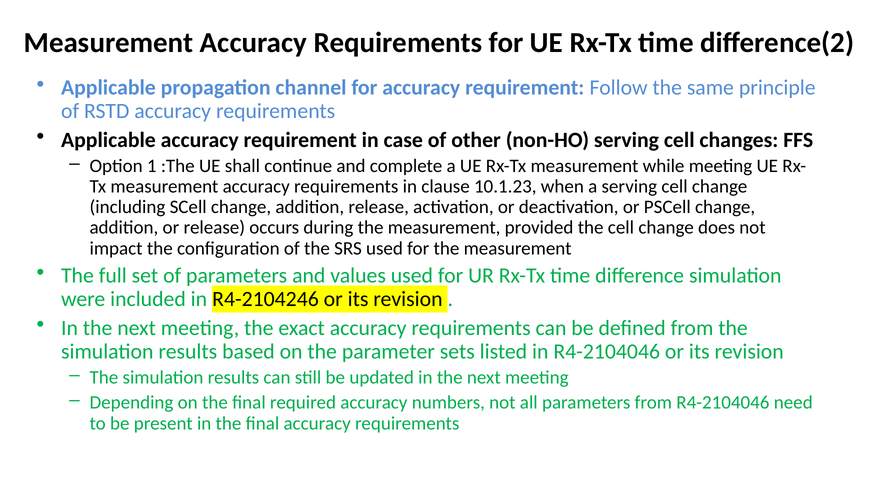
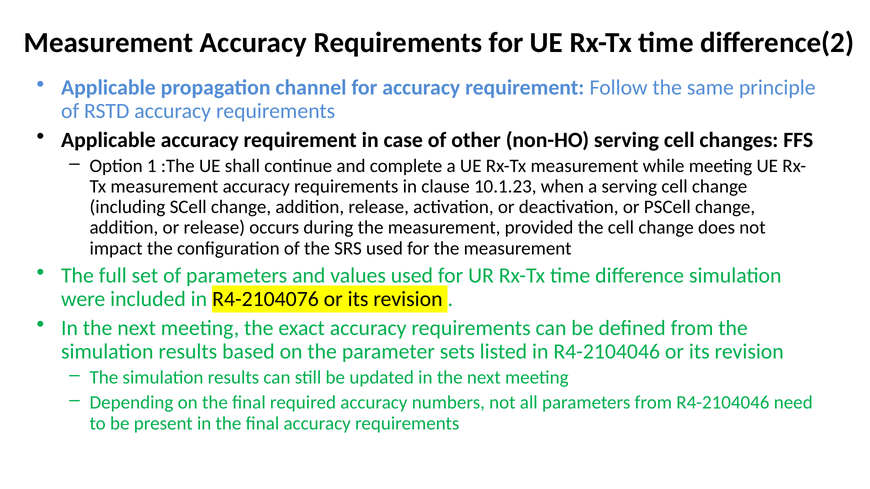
R4-2104246: R4-2104246 -> R4-2104076 (265, 299)
